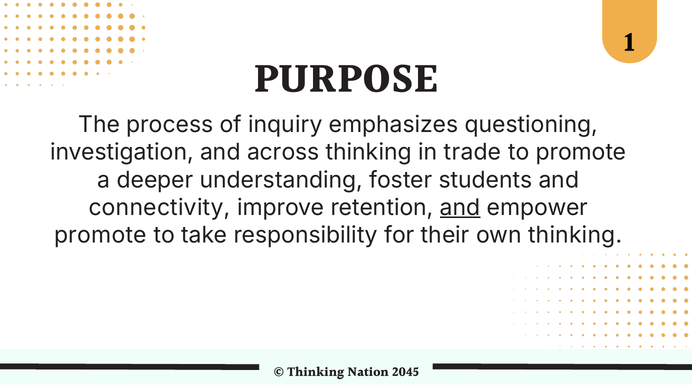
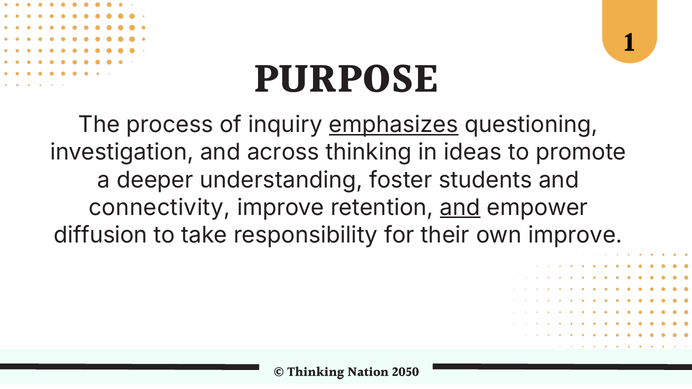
emphasizes underline: none -> present (394, 125)
trade: trade -> ideas (473, 153)
promote: promote -> diffusion (101, 235)
own thinking: thinking -> improve (575, 235)
2045: 2045 -> 2050 (406, 373)
